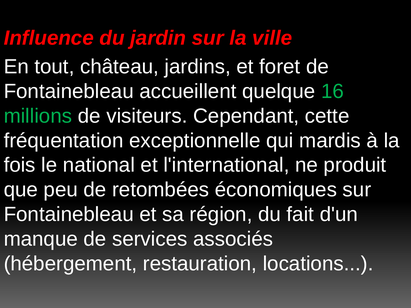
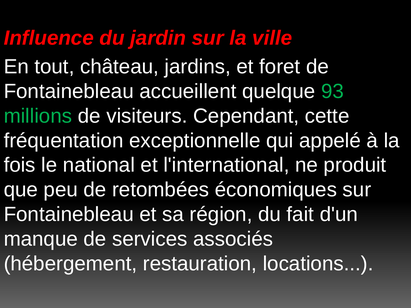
16: 16 -> 93 (333, 91)
mardis: mardis -> appelé (330, 141)
